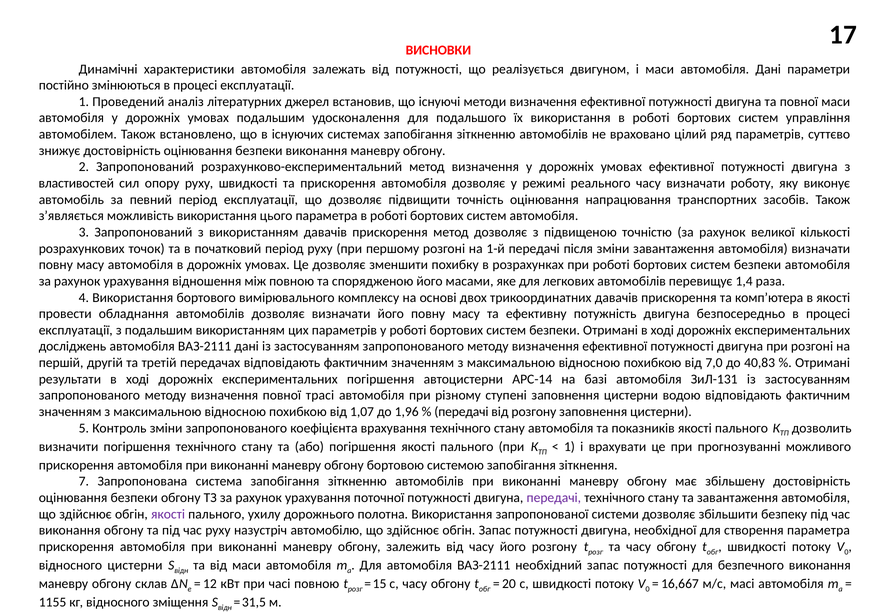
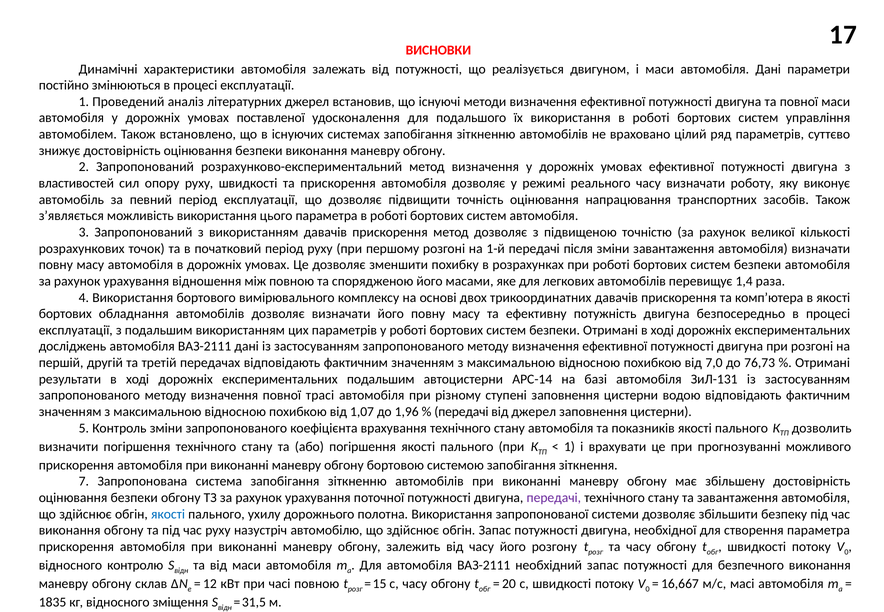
умовах подальшим: подальшим -> поставленої (271, 118)
провести: провести -> бортових (65, 314)
40,83: 40,83 -> 76,73 (760, 363)
експериментальних погіршення: погіршення -> подальшим (381, 379)
від розгону: розгону -> джерел (534, 412)
якості colour: purple -> blue (168, 514)
відносного цистерни: цистерни -> контролю (135, 565)
1155: 1155 -> 1835 (53, 602)
